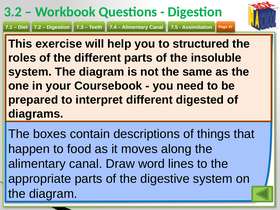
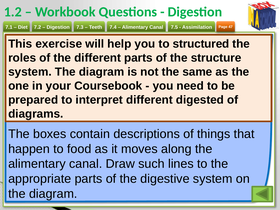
3.2: 3.2 -> 1.2 (13, 12)
insoluble: insoluble -> structure (216, 58)
word: word -> such (151, 164)
